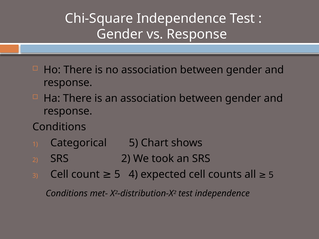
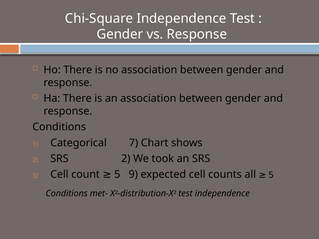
Categorical 5: 5 -> 7 (133, 143)
4: 4 -> 9 (133, 175)
